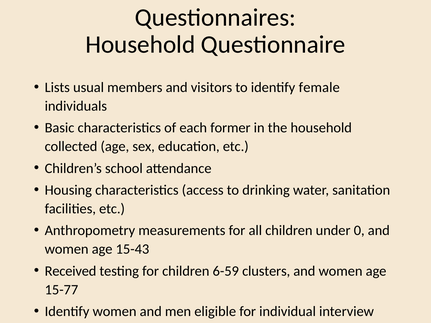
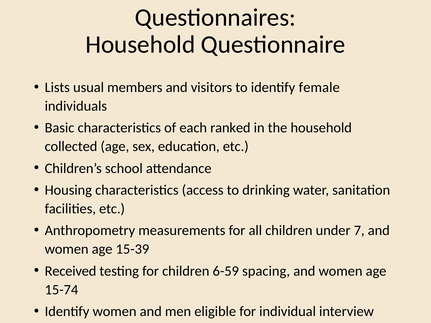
former: former -> ranked (230, 128)
0: 0 -> 7 (359, 231)
15-43: 15-43 -> 15-39 (132, 249)
clusters: clusters -> spacing (266, 271)
15-77: 15-77 -> 15-74 (61, 290)
